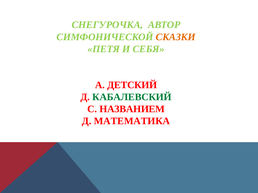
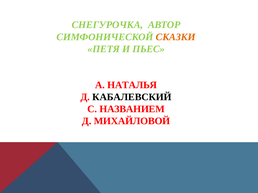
СЕБЯ: СЕБЯ -> ПЬЕС (149, 49)
ДЕТСКИЙ: ДЕТСКИЙ -> НАТАЛЬЯ (132, 85)
КАБАЛЕВСКИЙ colour: green -> black (132, 97)
МАТЕМАТИКА: МАТЕМАТИКА -> МИХАЙЛОВОЙ (132, 121)
